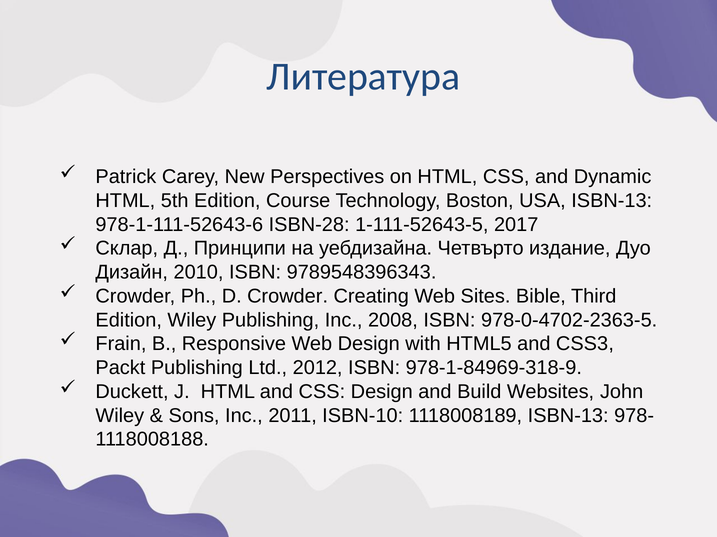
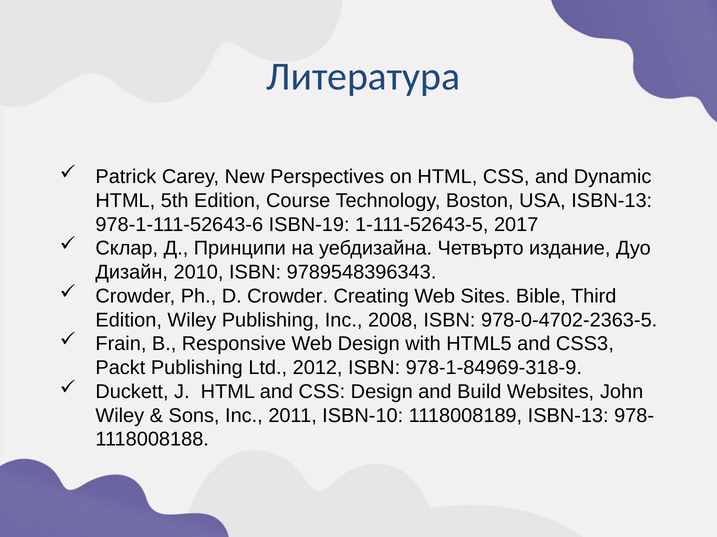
ISBN-28: ISBN-28 -> ISBN-19 (309, 225)
